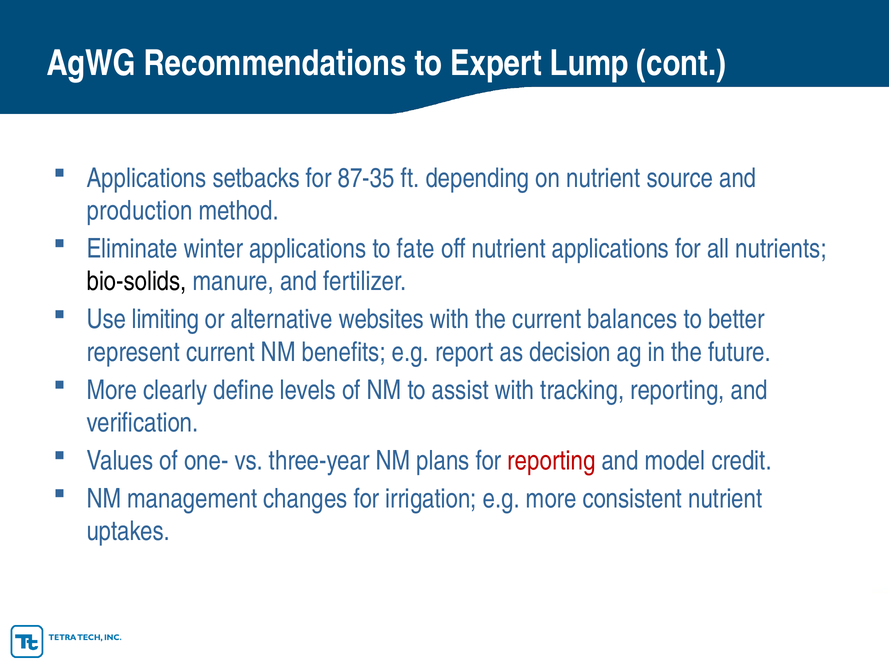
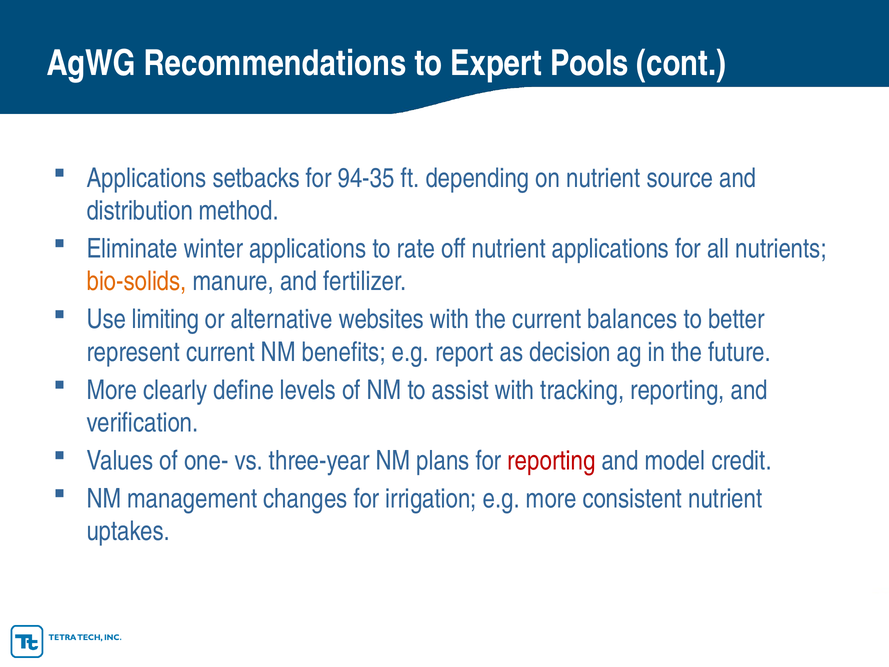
Lump: Lump -> Pools (589, 63)
87-35: 87-35 -> 94-35 (366, 178)
production: production -> distribution (140, 211)
fate: fate -> rate (416, 249)
bio-solids colour: black -> orange (137, 281)
